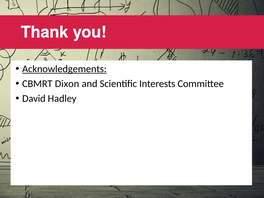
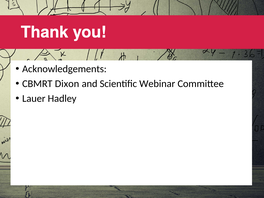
Acknowledgements underline: present -> none (64, 69)
Interests: Interests -> Webinar (157, 84)
David: David -> Lauer (34, 98)
